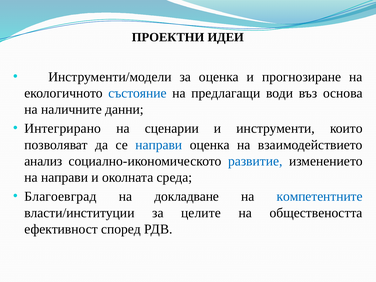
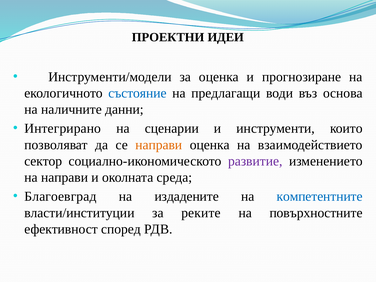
направи colour: blue -> orange (159, 145)
анализ: анализ -> сектор (43, 161)
развитие colour: blue -> purple (255, 161)
докладване: докладване -> издадените (187, 196)
целите: целите -> реките (201, 213)
обществеността: обществеността -> повърхностните (316, 213)
